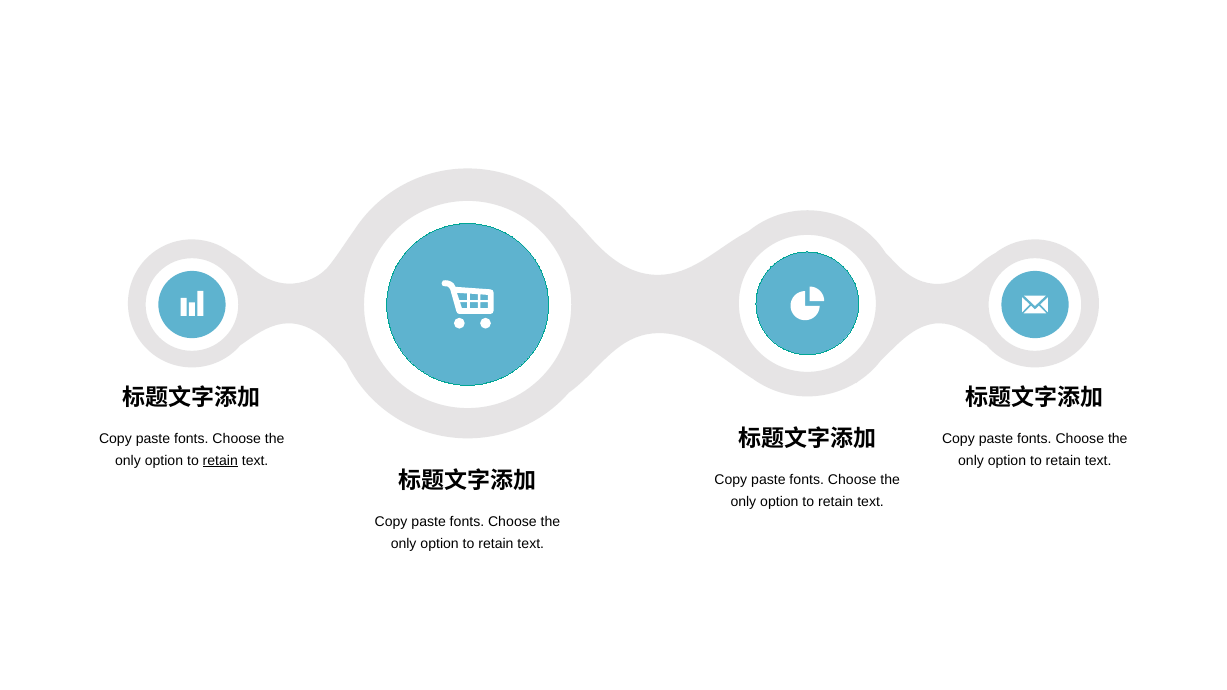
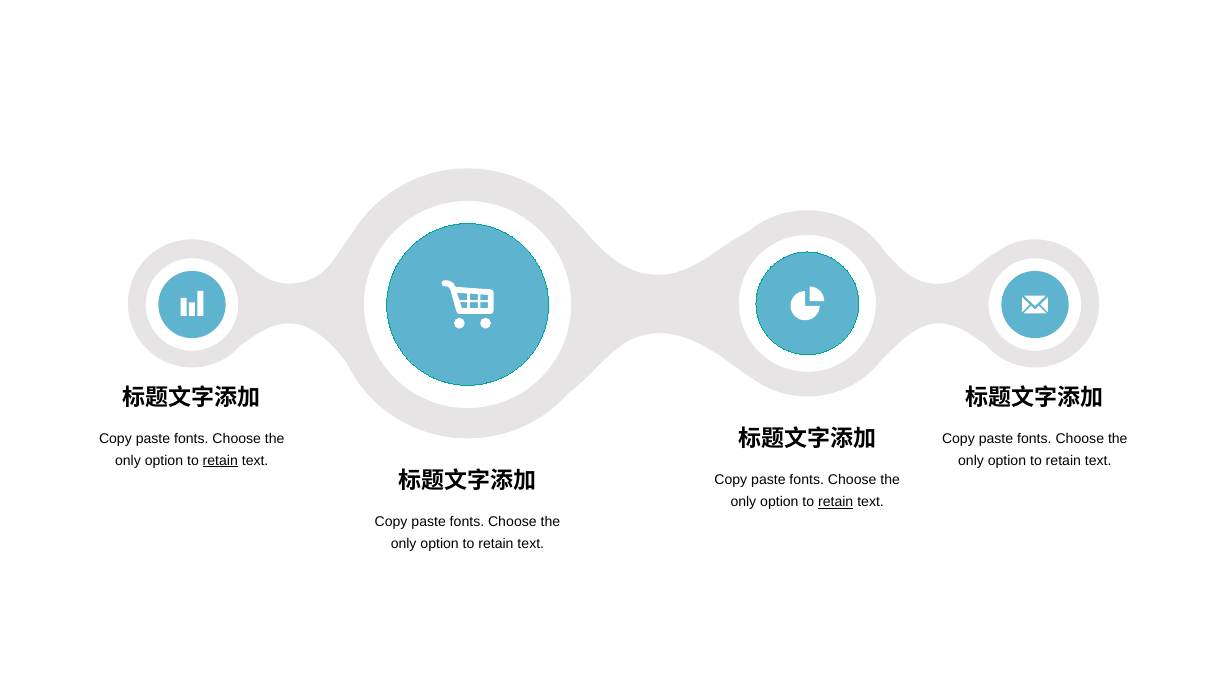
retain underline: none -> present (836, 502)
